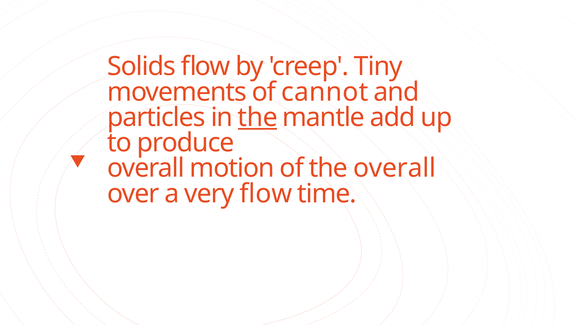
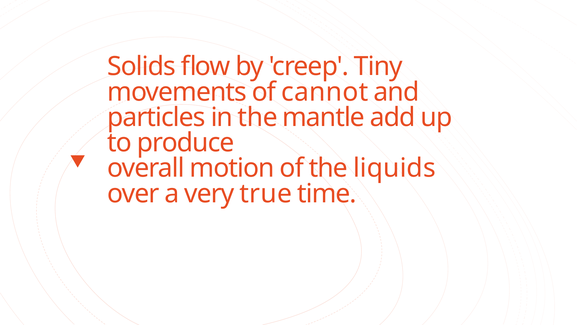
the underline: present -> none (258, 117)
the overall: overall -> liquids (394, 168)
very flow: flow -> true (266, 193)
